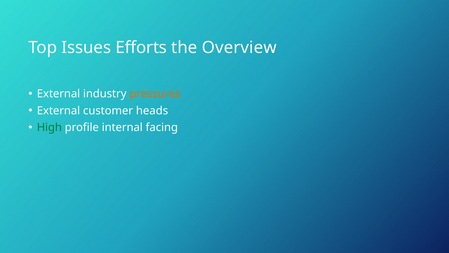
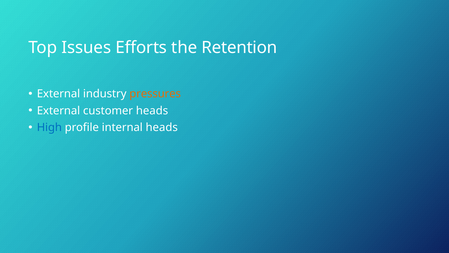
Overview: Overview -> Retention (239, 48)
High colour: green -> blue (49, 127)
internal facing: facing -> heads (162, 127)
